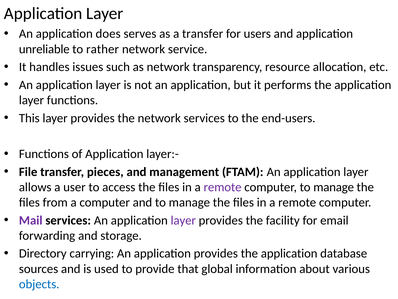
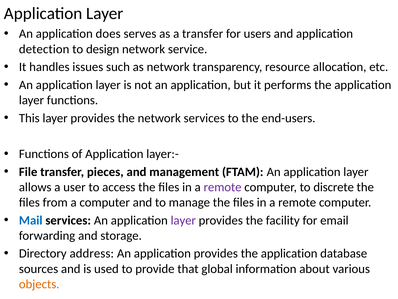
unreliable: unreliable -> detection (44, 49)
rather: rather -> design (103, 49)
computer to manage: manage -> discrete (334, 187)
Mail colour: purple -> blue (31, 220)
carrying: carrying -> address (92, 253)
objects colour: blue -> orange (39, 284)
